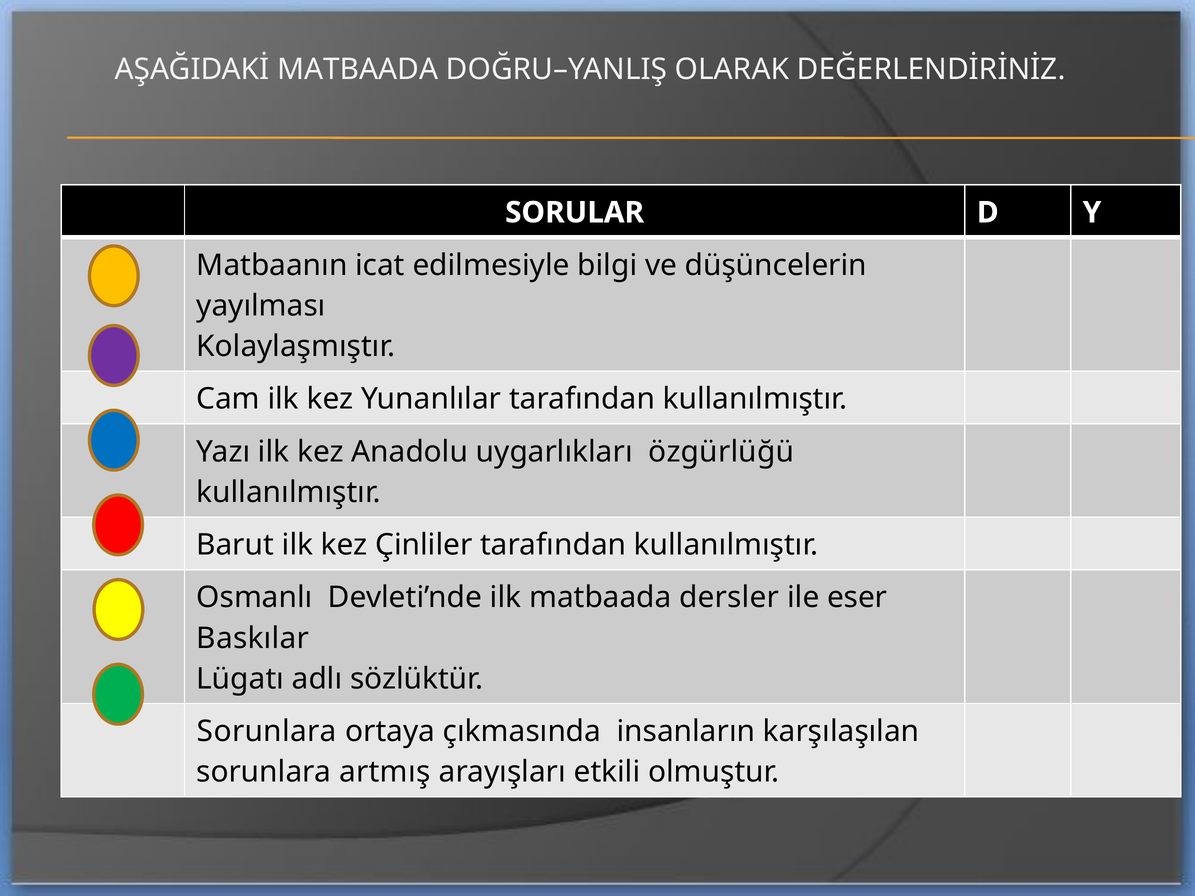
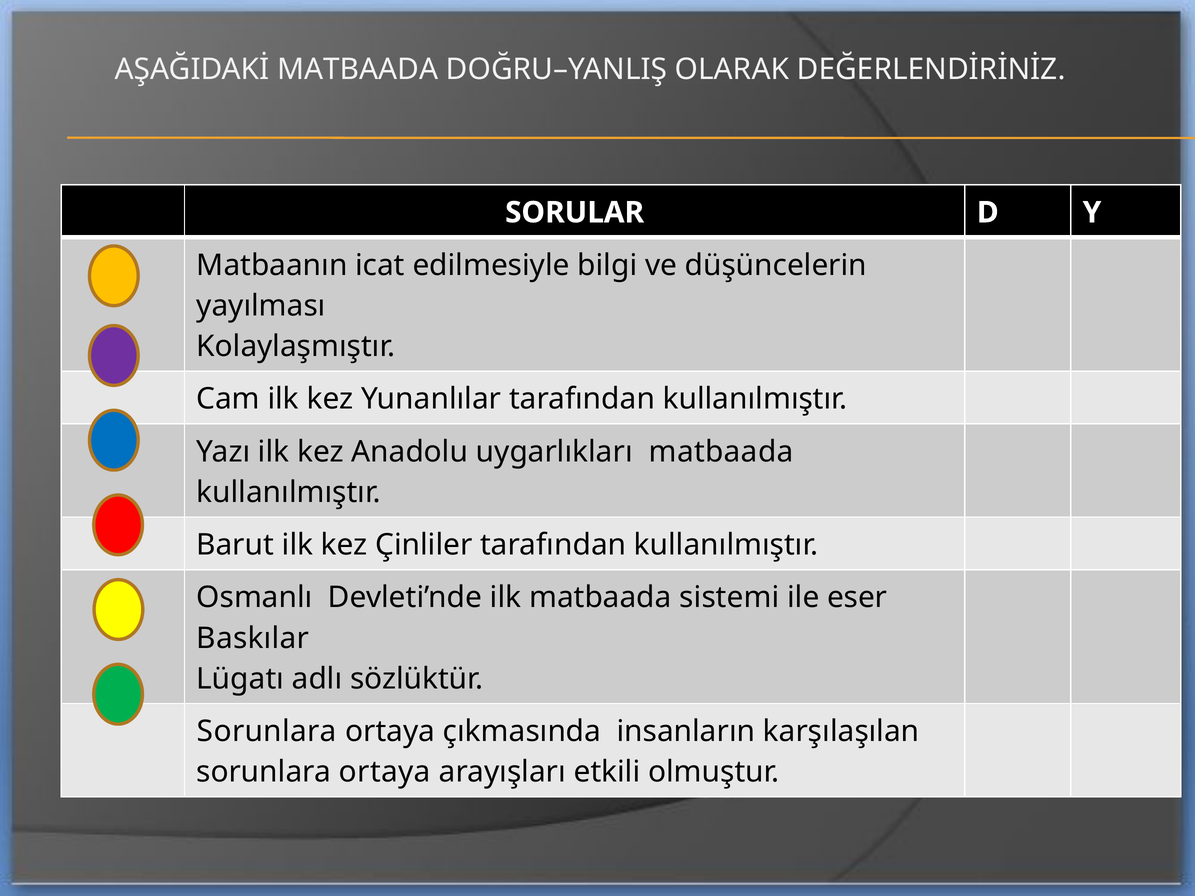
uygarlıkları özgürlüğü: özgürlüğü -> matbaada (721, 452)
dersler: dersler -> sistemi (729, 598)
artmış: artmış -> ortaya (385, 772)
